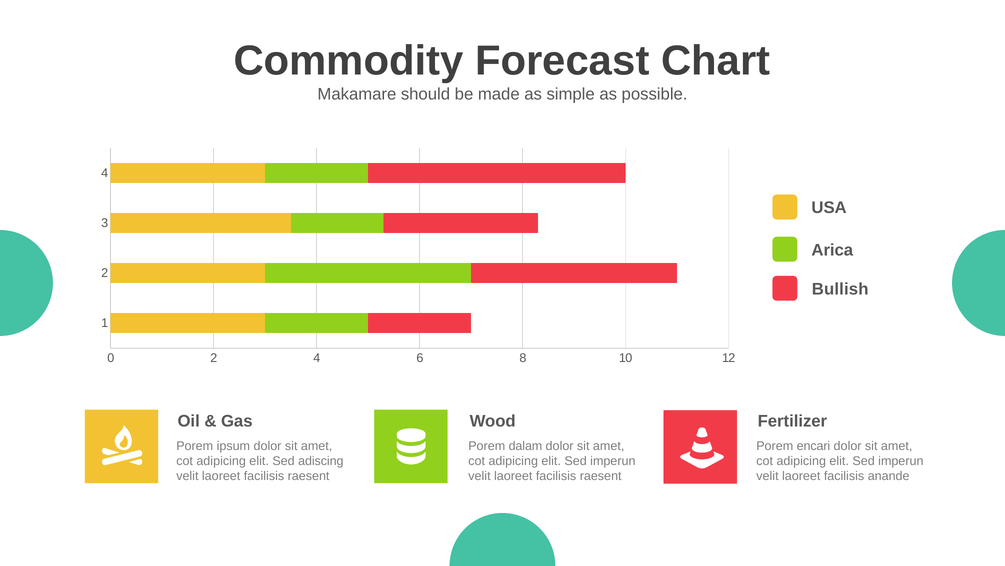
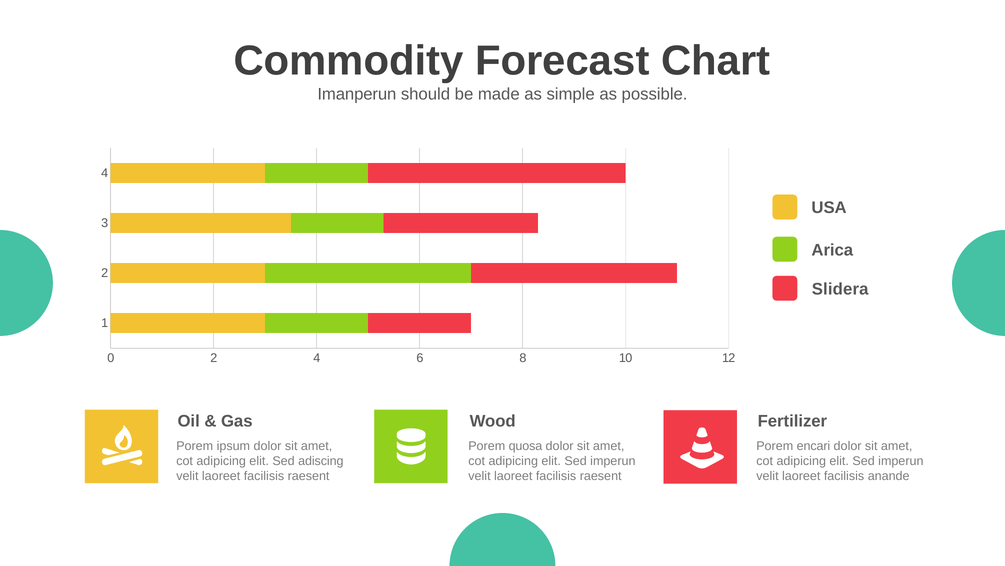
Makamare: Makamare -> Imanperun (357, 94)
Bullish: Bullish -> Slidera (840, 289)
dalam: dalam -> quosa (525, 445)
